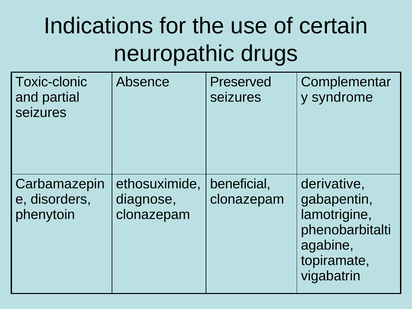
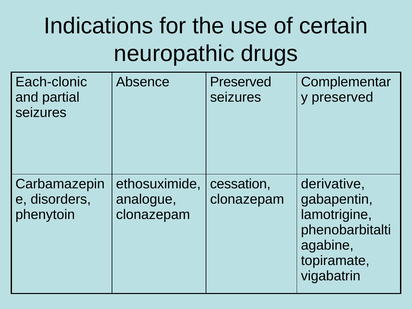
Toxic-clonic: Toxic-clonic -> Each-clonic (51, 82)
syndrome: syndrome -> preserved (342, 97)
beneficial: beneficial -> cessation (240, 184)
diagnose: diagnose -> analogue (146, 199)
